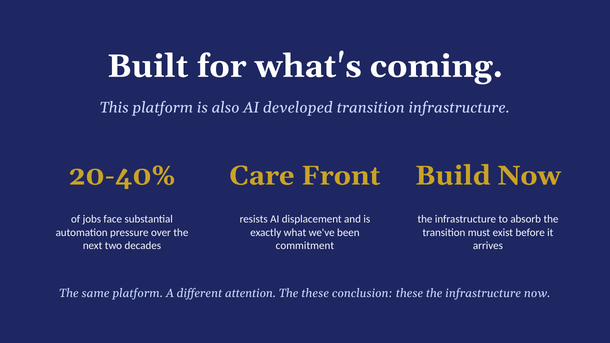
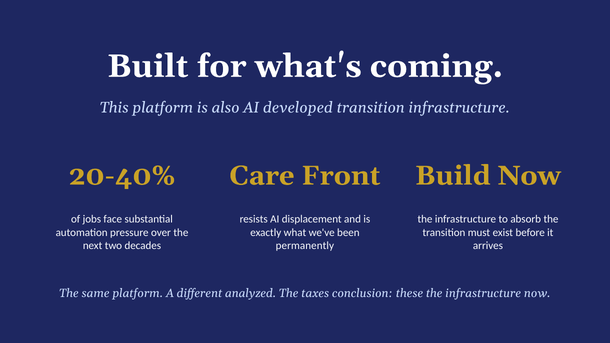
commitment: commitment -> permanently (305, 246)
attention: attention -> analyzed (251, 294)
The these: these -> taxes (315, 294)
